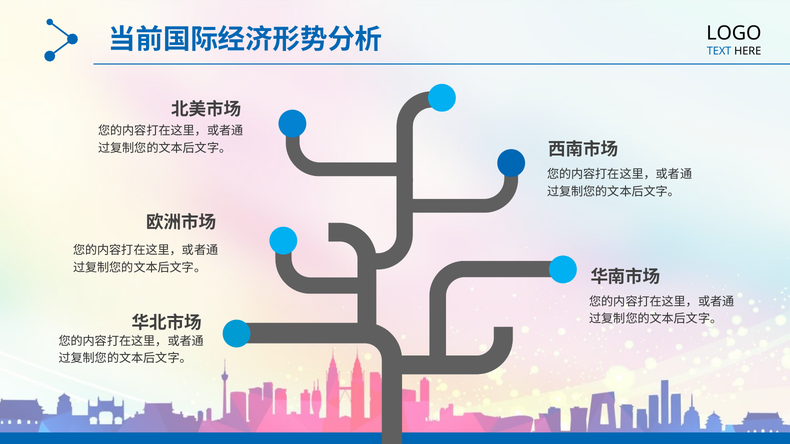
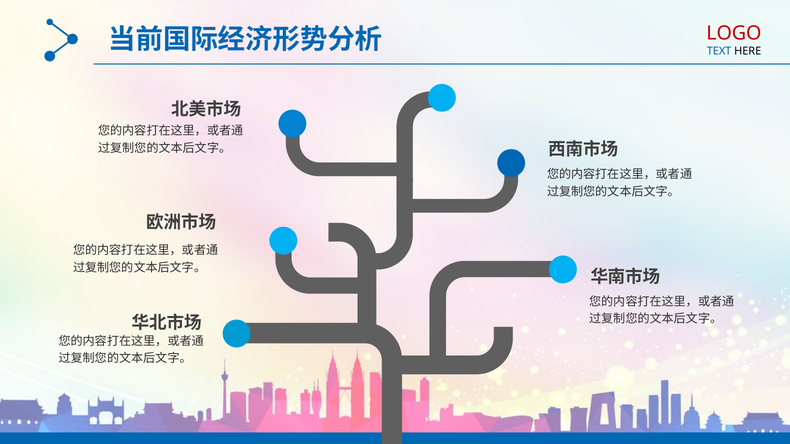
LOGO colour: black -> red (734, 33)
